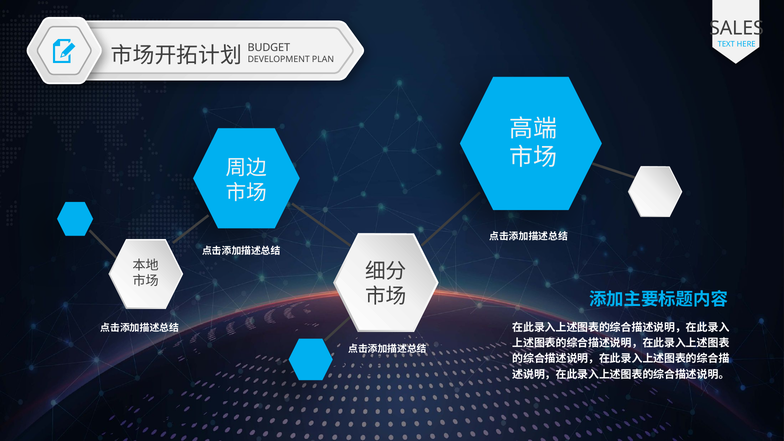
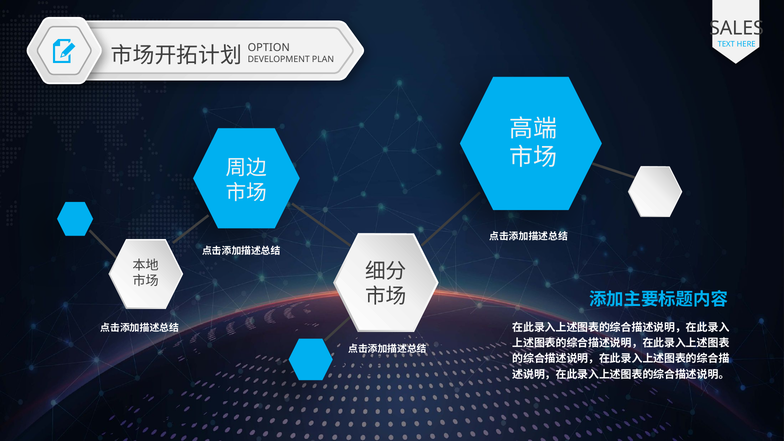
BUDGET: BUDGET -> OPTION (269, 48)
